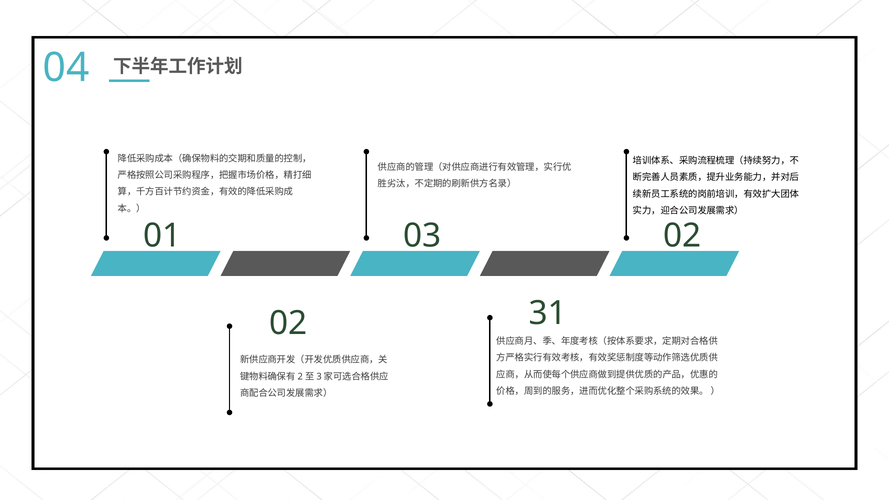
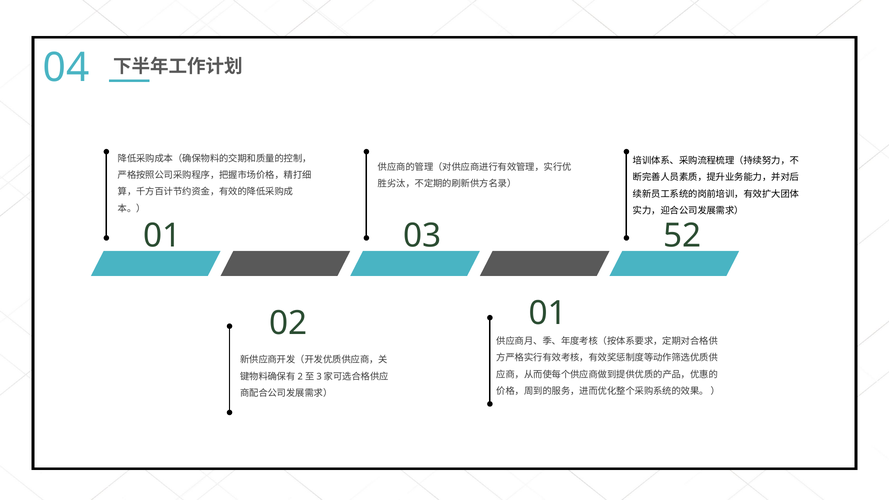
03 02: 02 -> 52 (682, 236)
02 31: 31 -> 01 (548, 313)
